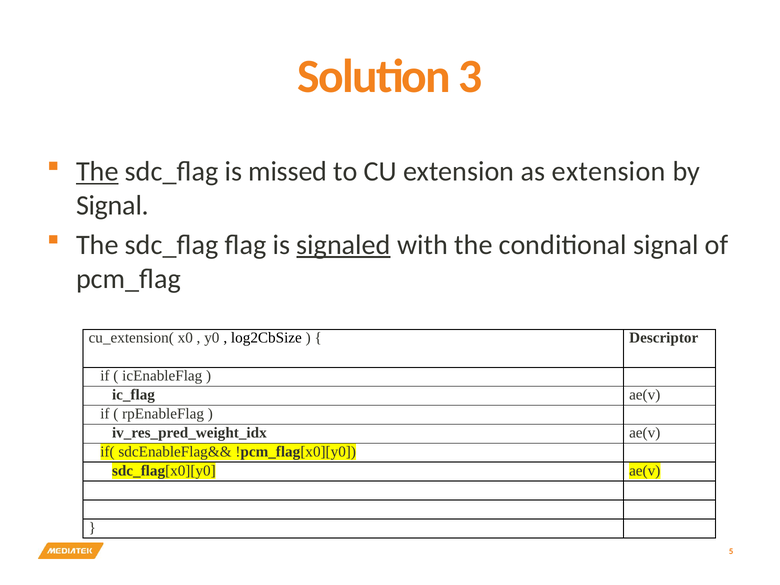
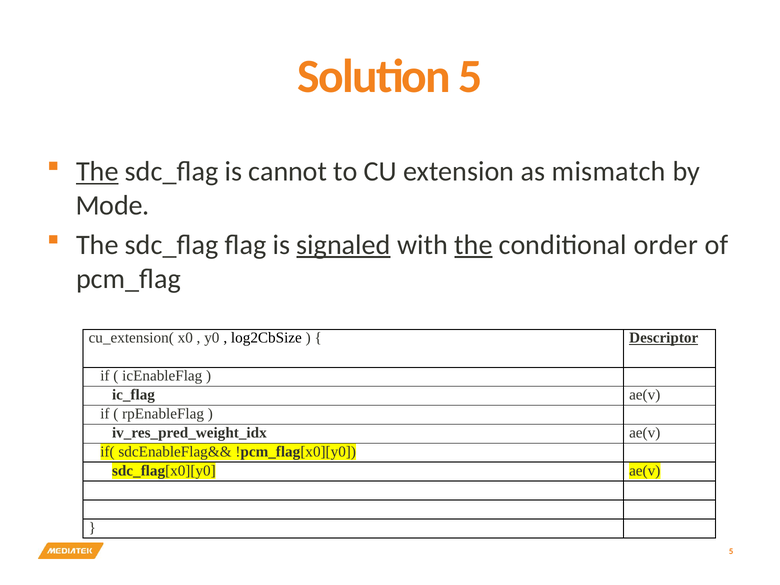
Solution 3: 3 -> 5 (470, 77)
missed: missed -> cannot (288, 172)
as extension: extension -> mismatch (609, 172)
Signal: Signal -> Mode (113, 205)
the underline: none -> present (473, 245)
conditional signal: signal -> order (666, 245)
Descriptor underline: none -> present (664, 338)
